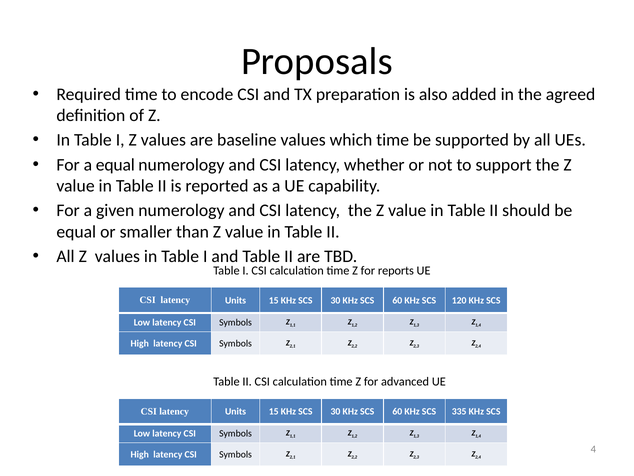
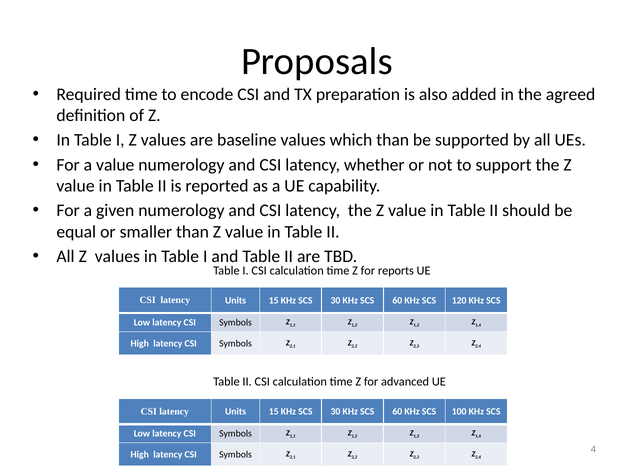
which time: time -> than (393, 140)
a equal: equal -> value (115, 165)
335: 335 -> 100 (459, 411)
